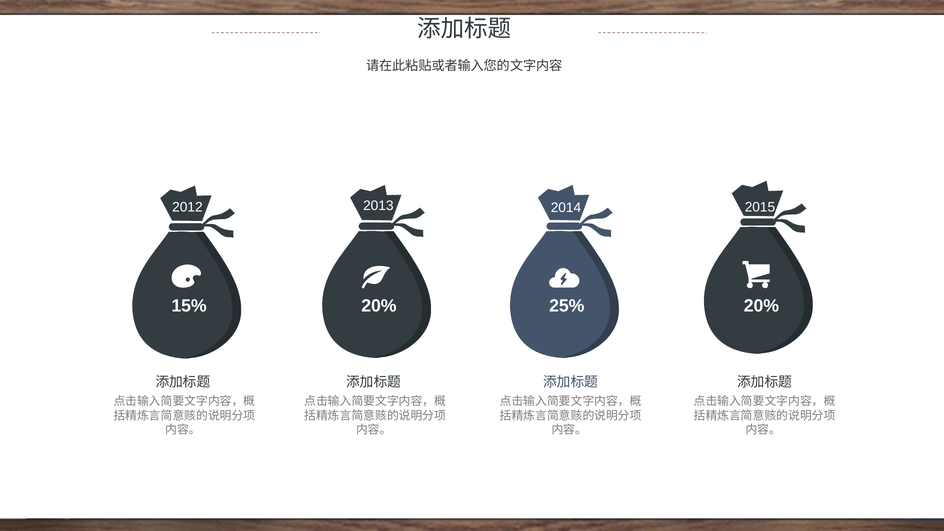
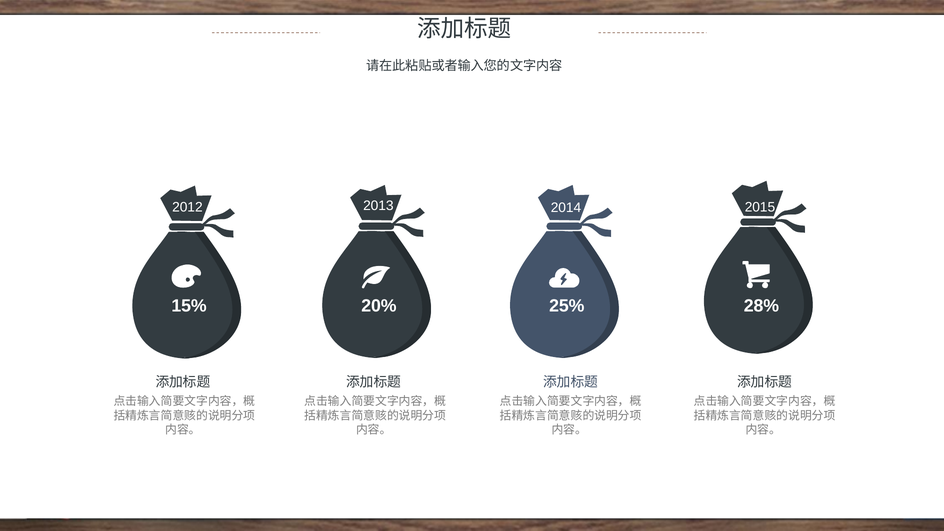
25% 20%: 20% -> 28% (761, 306)
